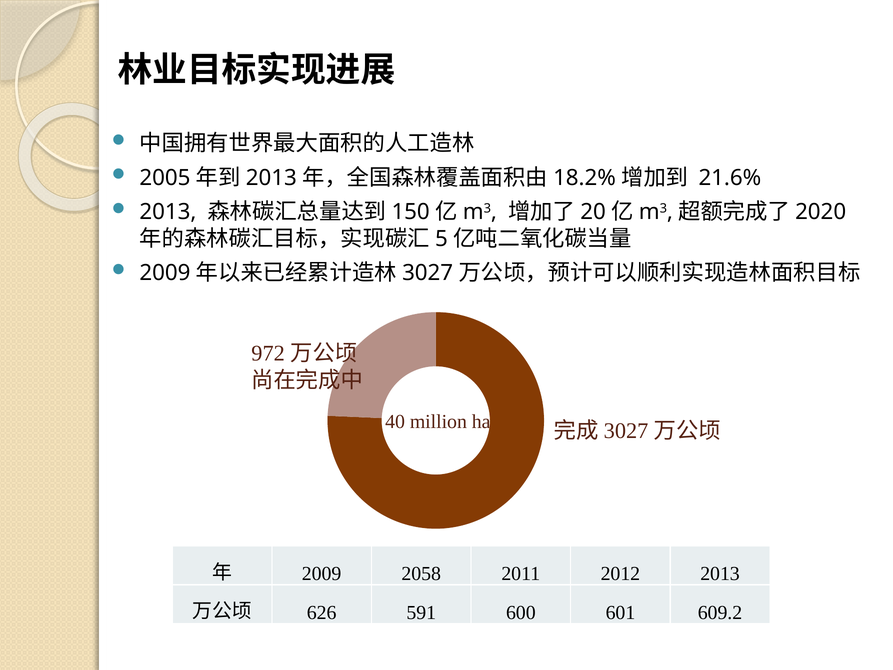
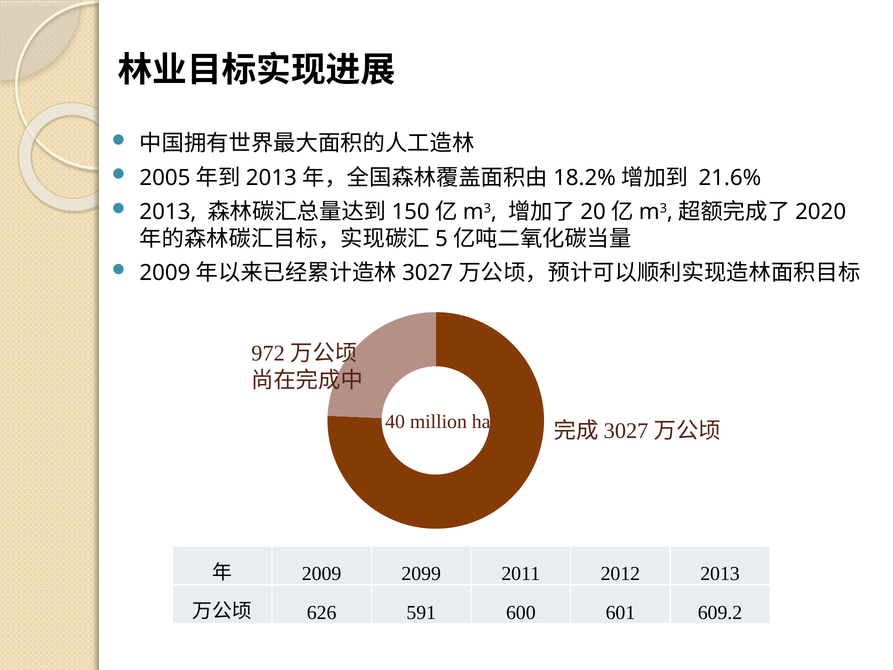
2058: 2058 -> 2099 (421, 574)
